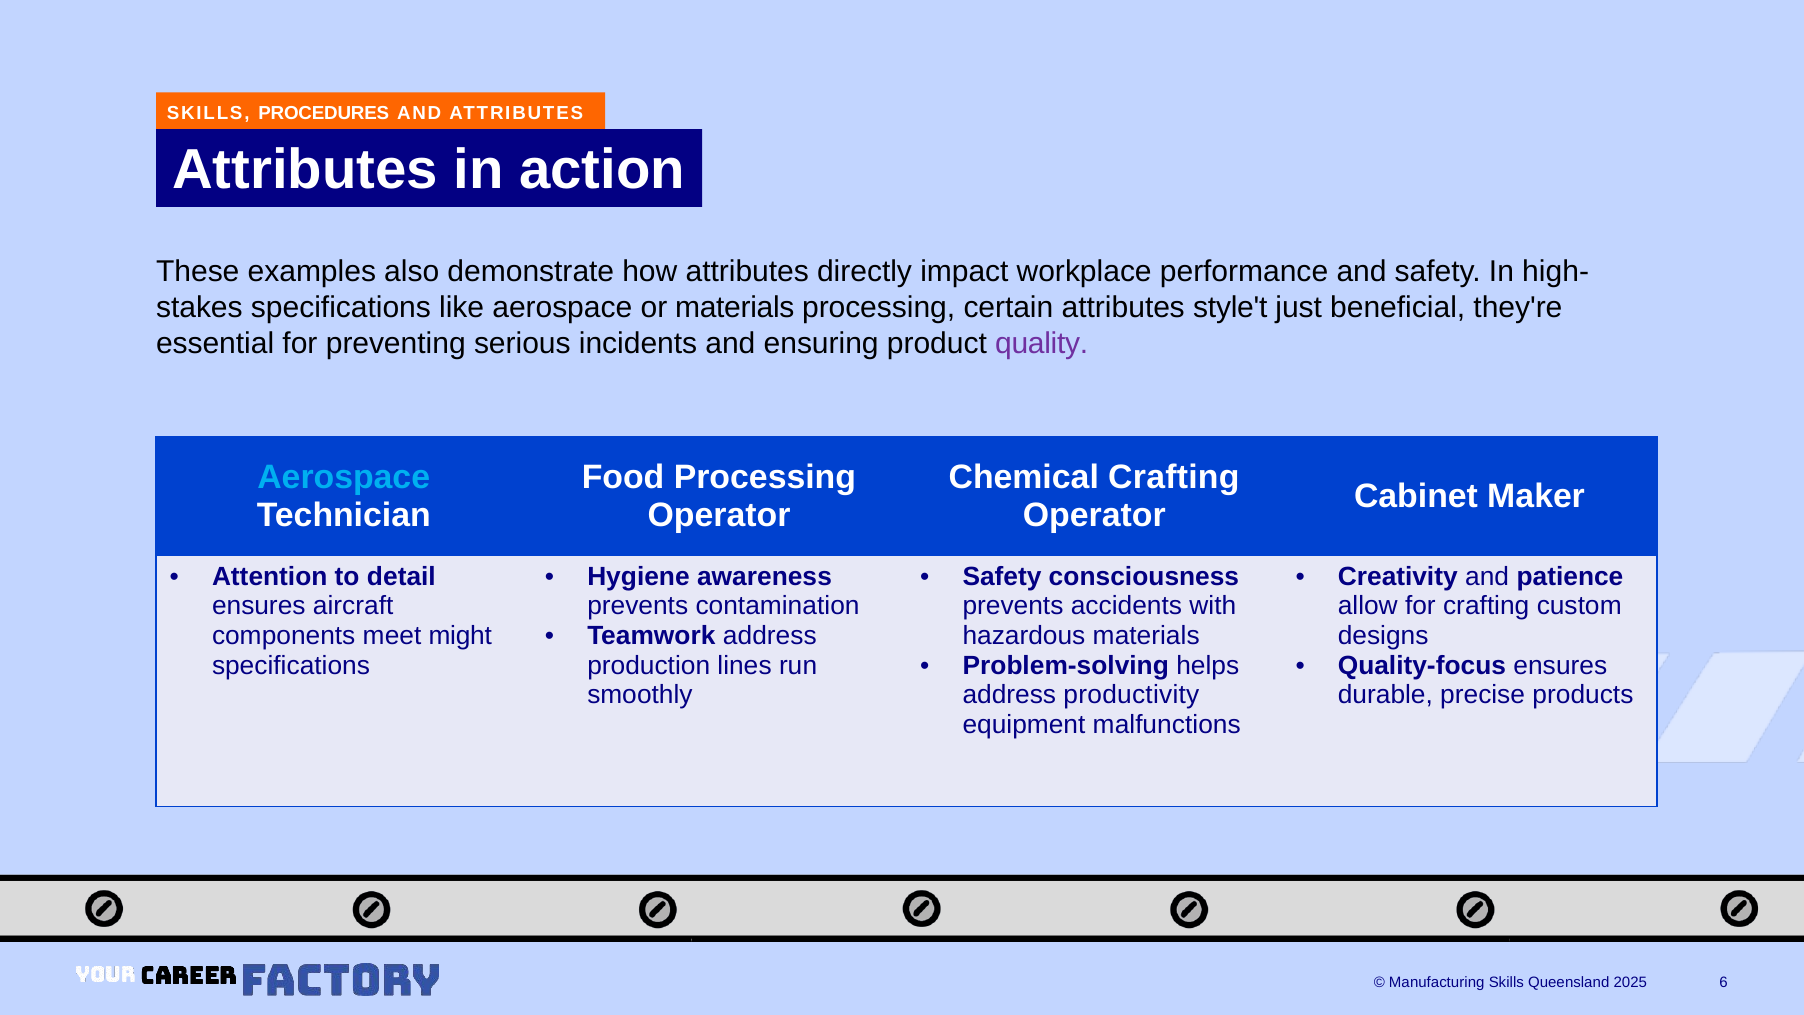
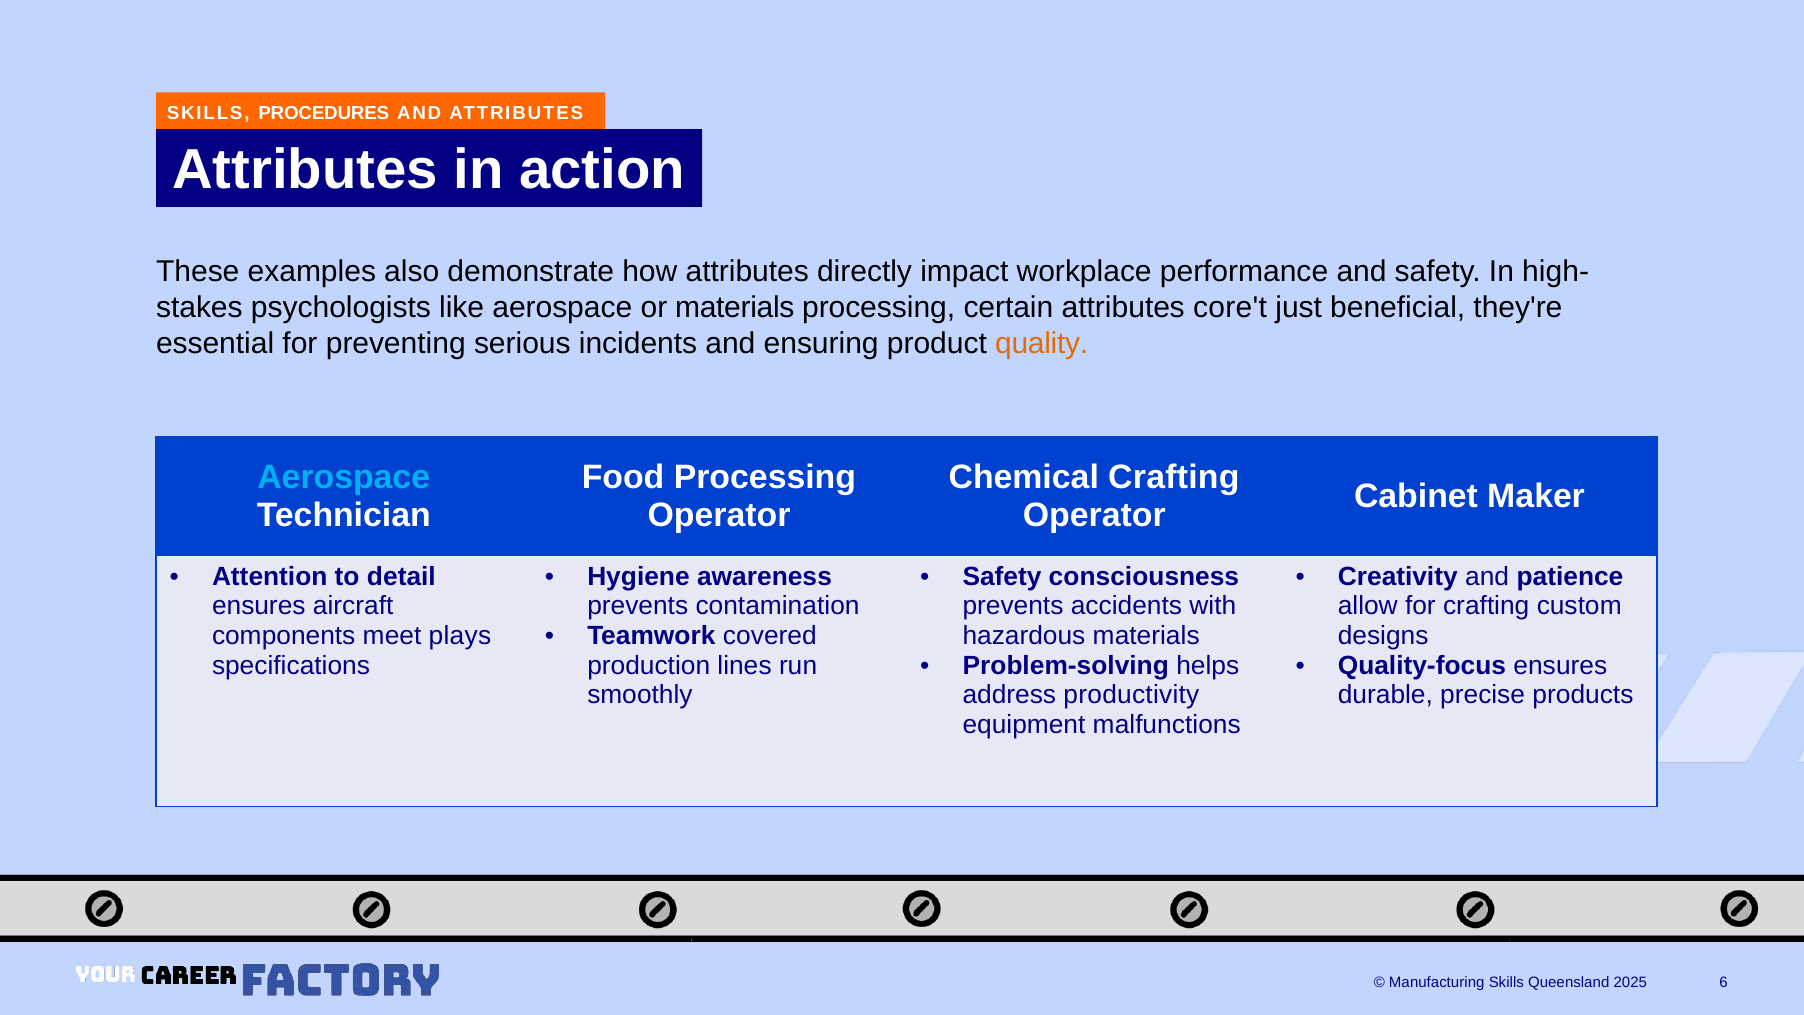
specifications: specifications -> psychologists (341, 308)
style't: style't -> core't (1230, 308)
quality colour: purple -> orange (1042, 344)
might: might -> plays (460, 636)
Teamwork address: address -> covered (770, 636)
